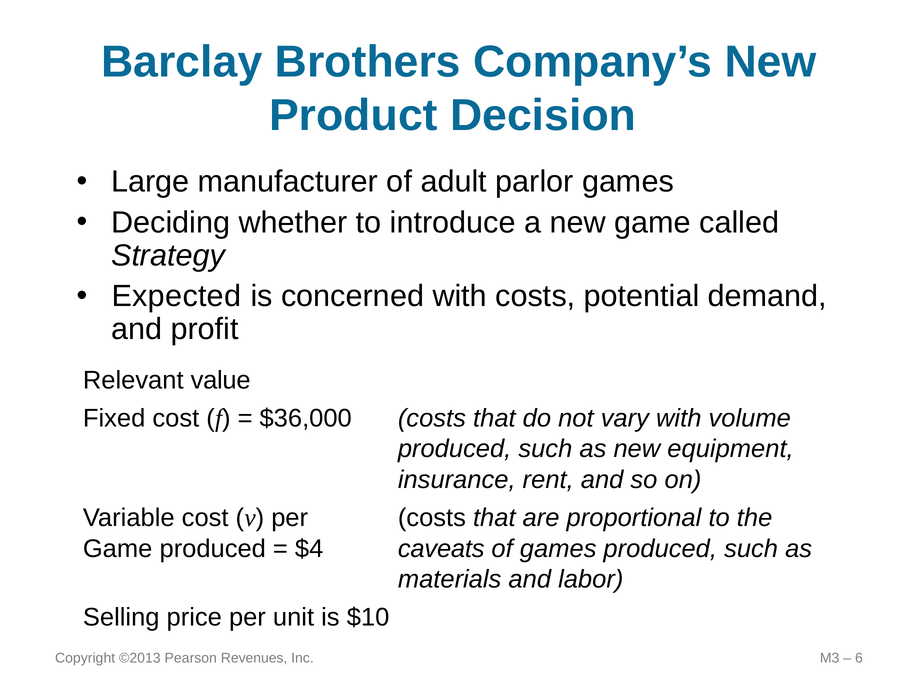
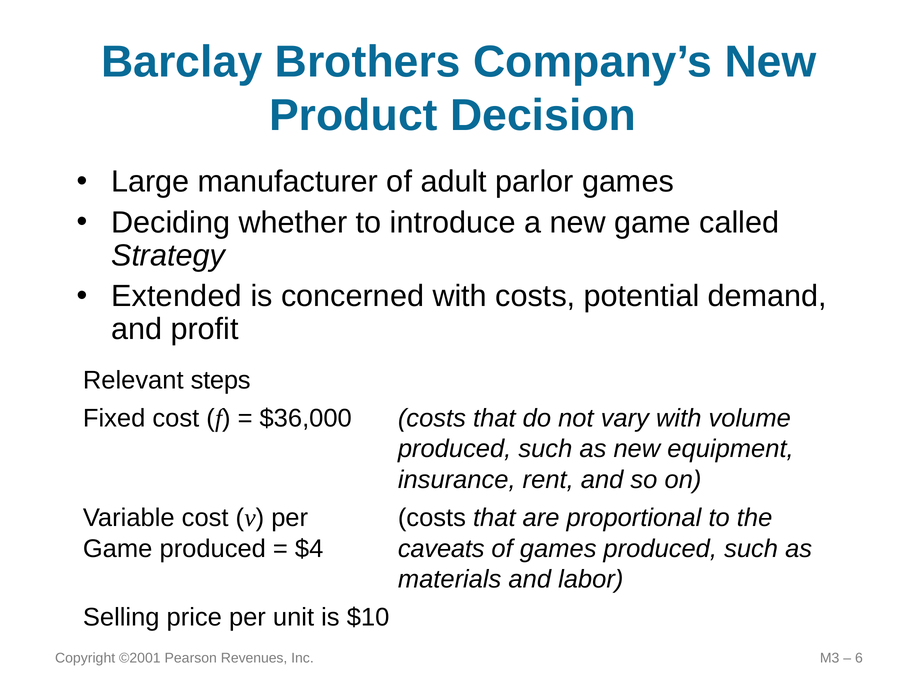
Expected: Expected -> Extended (177, 296)
value: value -> steps (221, 380)
©2013: ©2013 -> ©2001 (140, 657)
